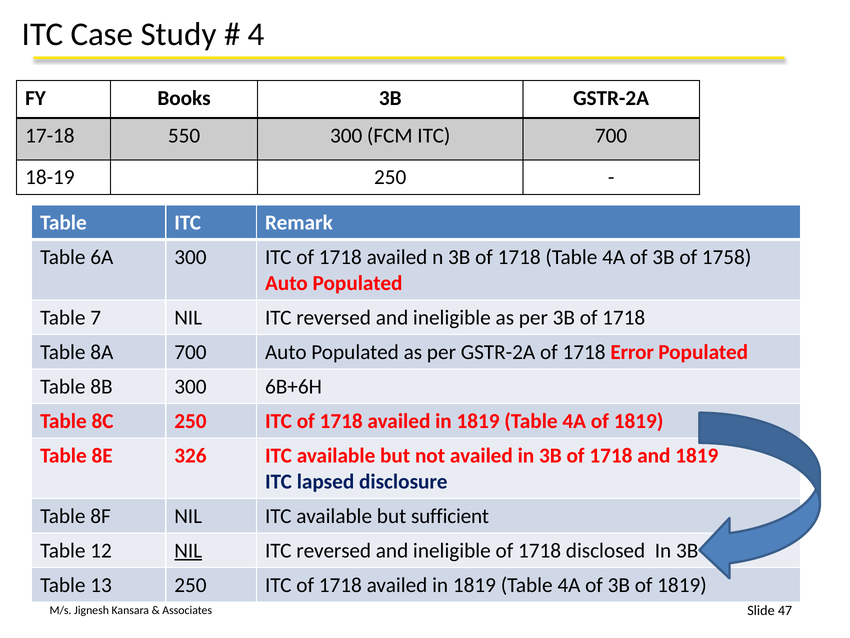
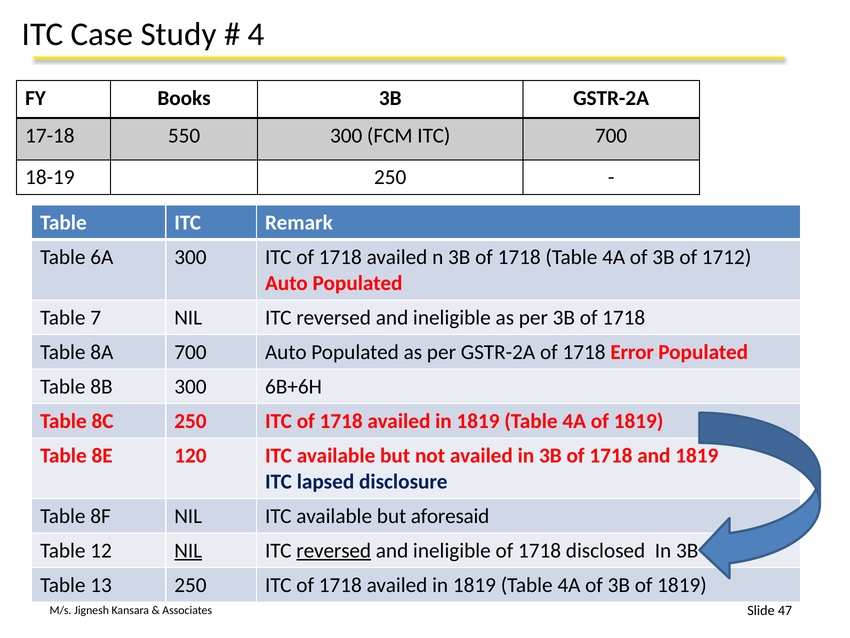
1758: 1758 -> 1712 (727, 257)
326: 326 -> 120 (190, 455)
sufficient: sufficient -> aforesaid (450, 516)
reversed underline: none -> present (334, 550)
